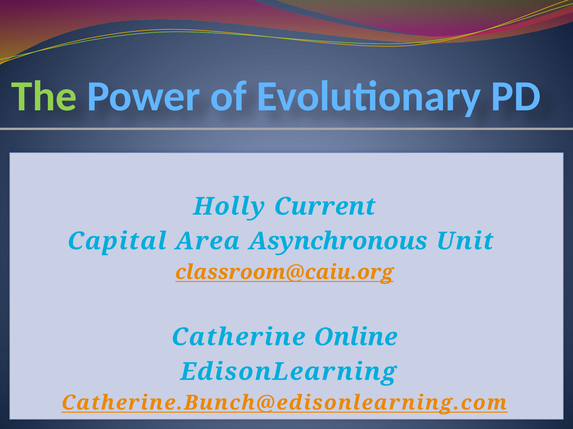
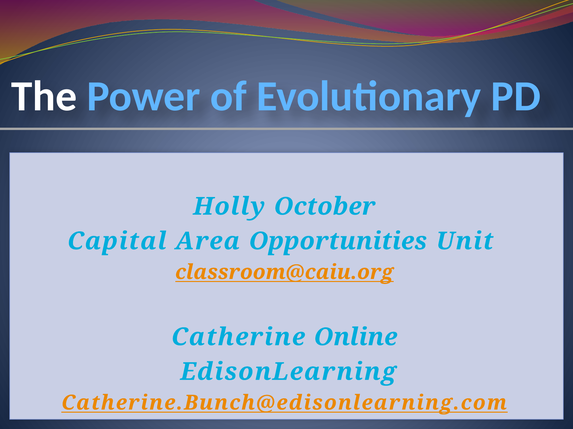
The colour: light green -> white (44, 97)
Current: Current -> October (325, 207)
Asynchronous: Asynchronous -> Opportunities (338, 242)
